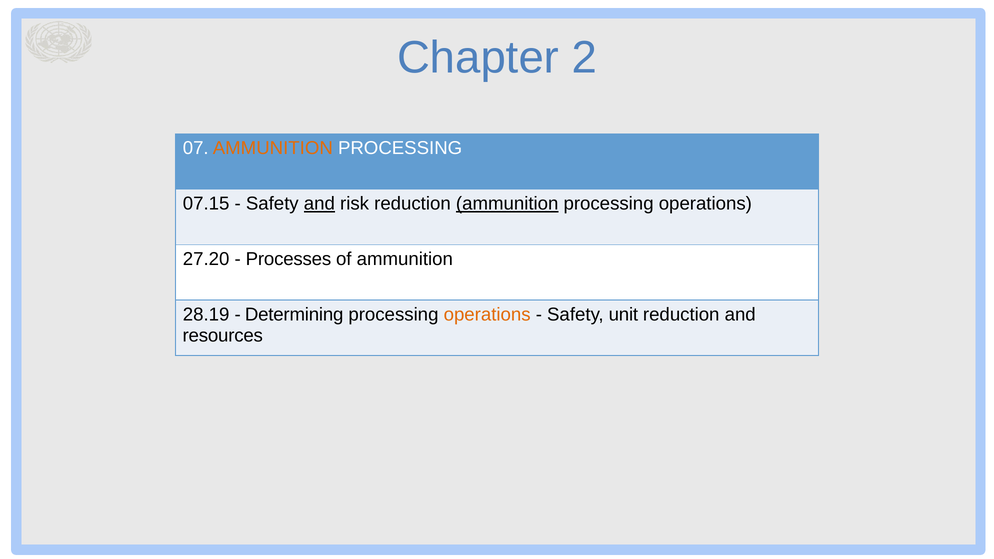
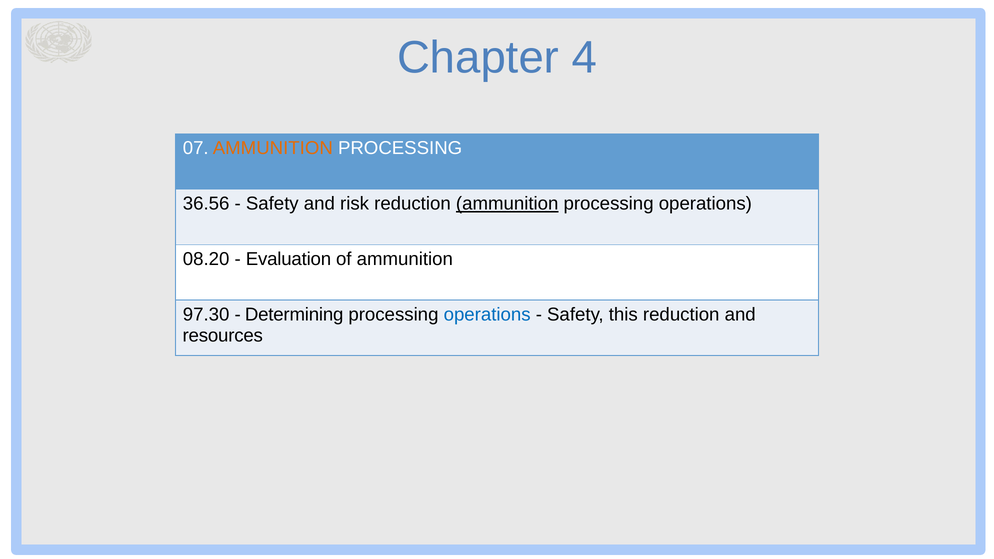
2: 2 -> 4 (584, 58)
07.15: 07.15 -> 36.56 (206, 204)
and underline: present -> none (319, 204)
27.20: 27.20 -> 08.20 (206, 259)
Processes: Processes -> Evaluation (288, 259)
28.19: 28.19 -> 97.30 (206, 315)
operations colour: orange -> blue (487, 315)
unit: unit -> this (623, 315)
